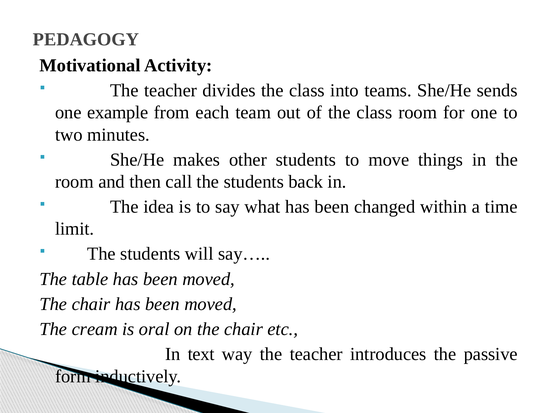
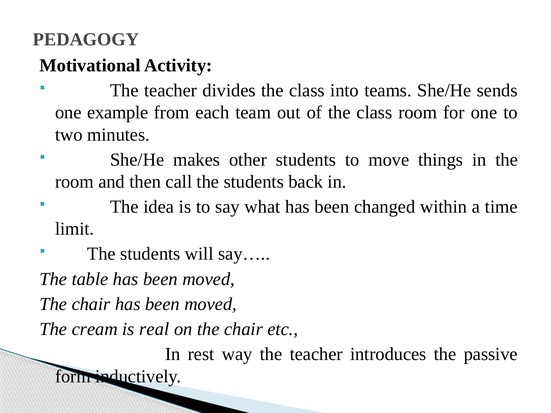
oral: oral -> real (154, 329)
text: text -> rest (201, 354)
